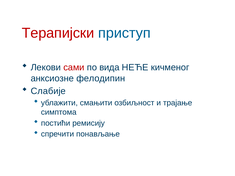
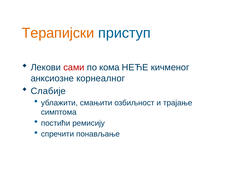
Терапијски colour: red -> orange (58, 33)
вида: вида -> кома (109, 67)
фелодипин: фелодипин -> корнеалног (101, 78)
